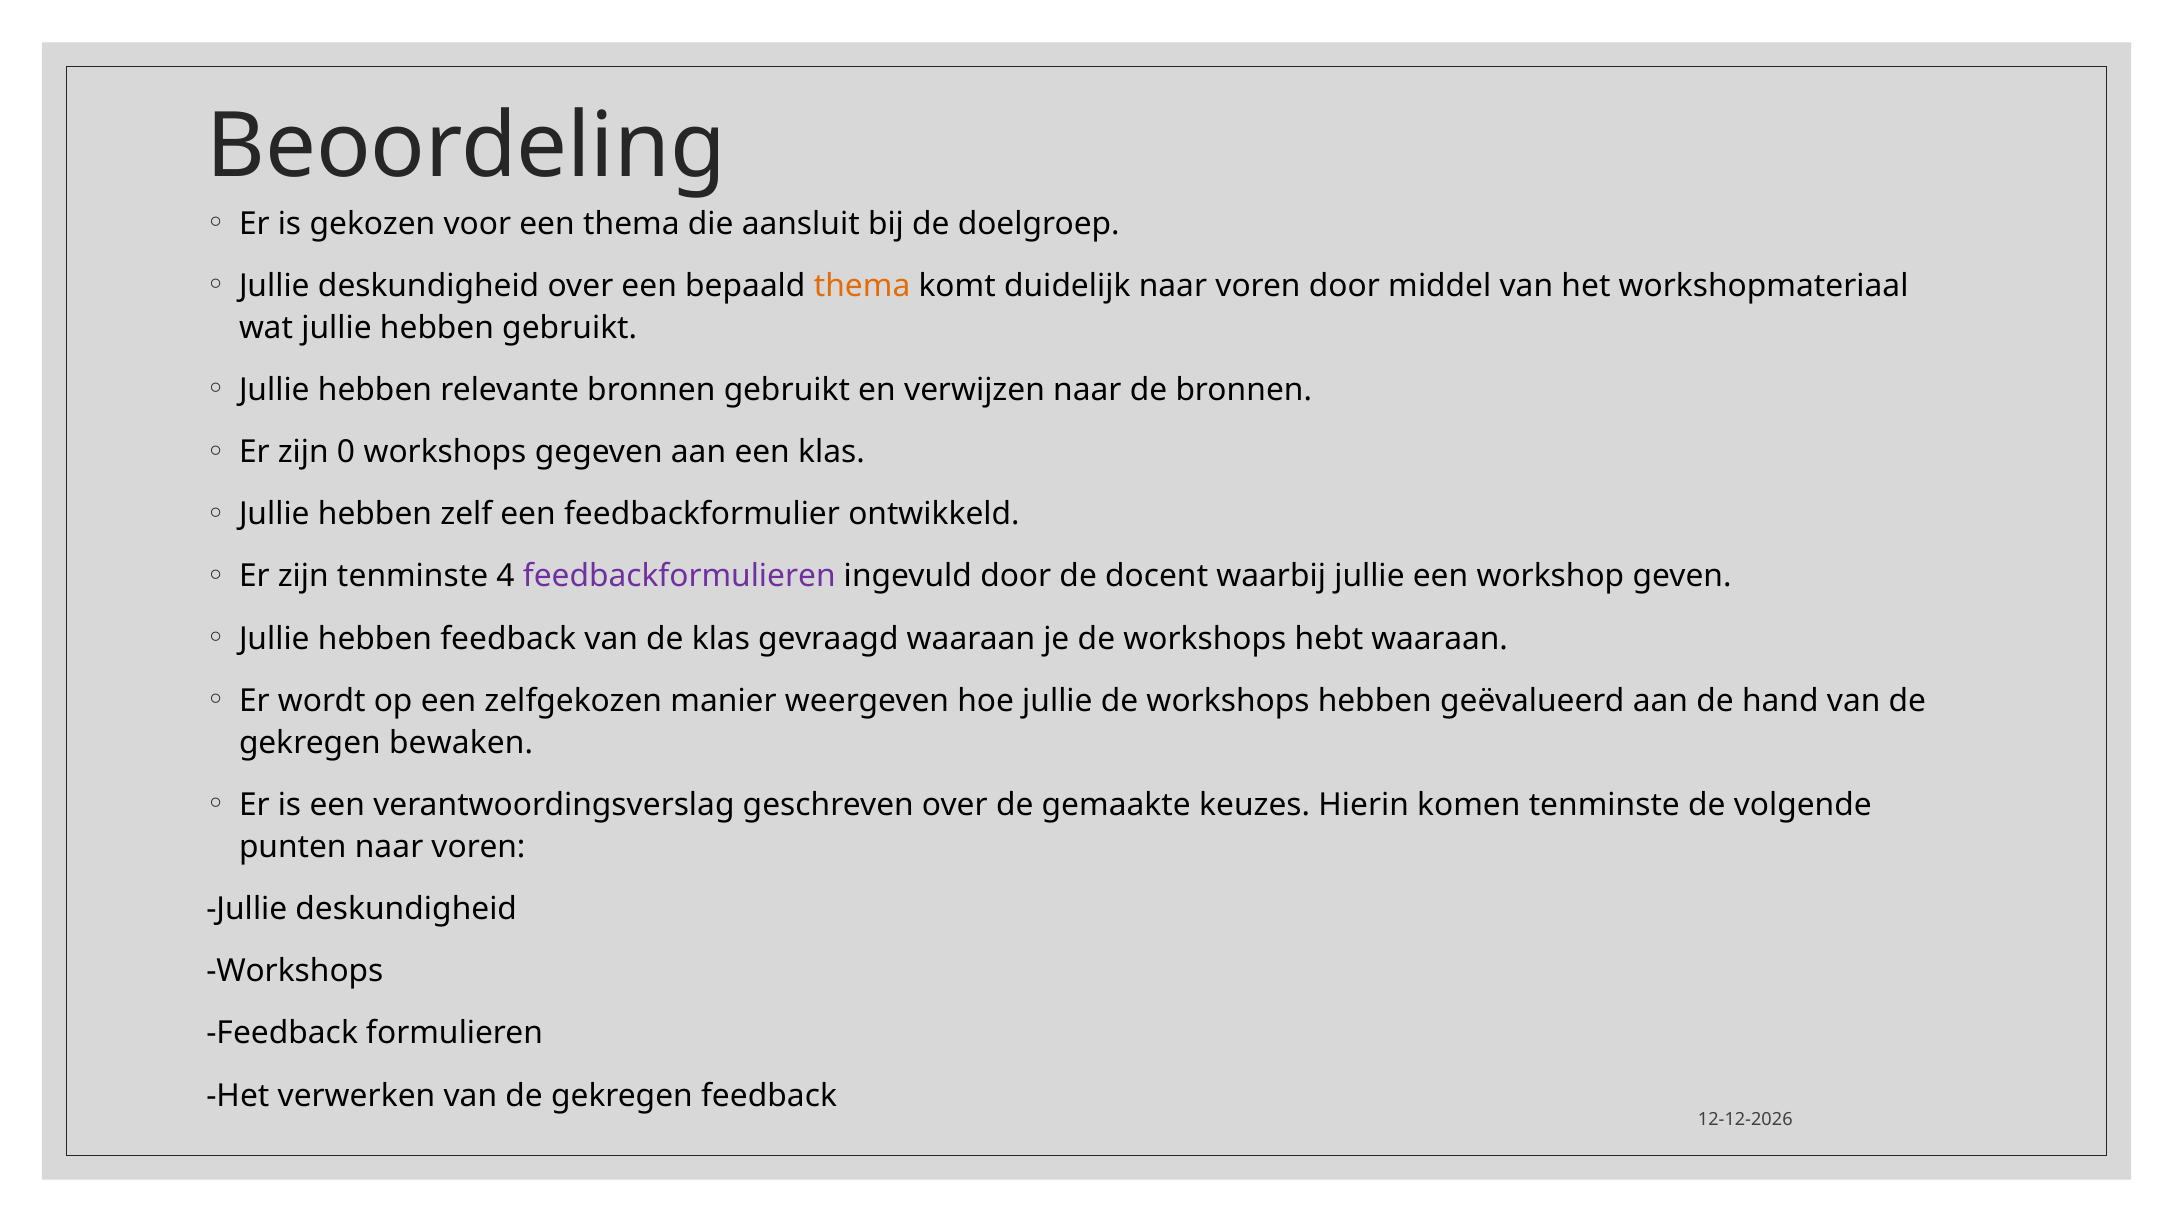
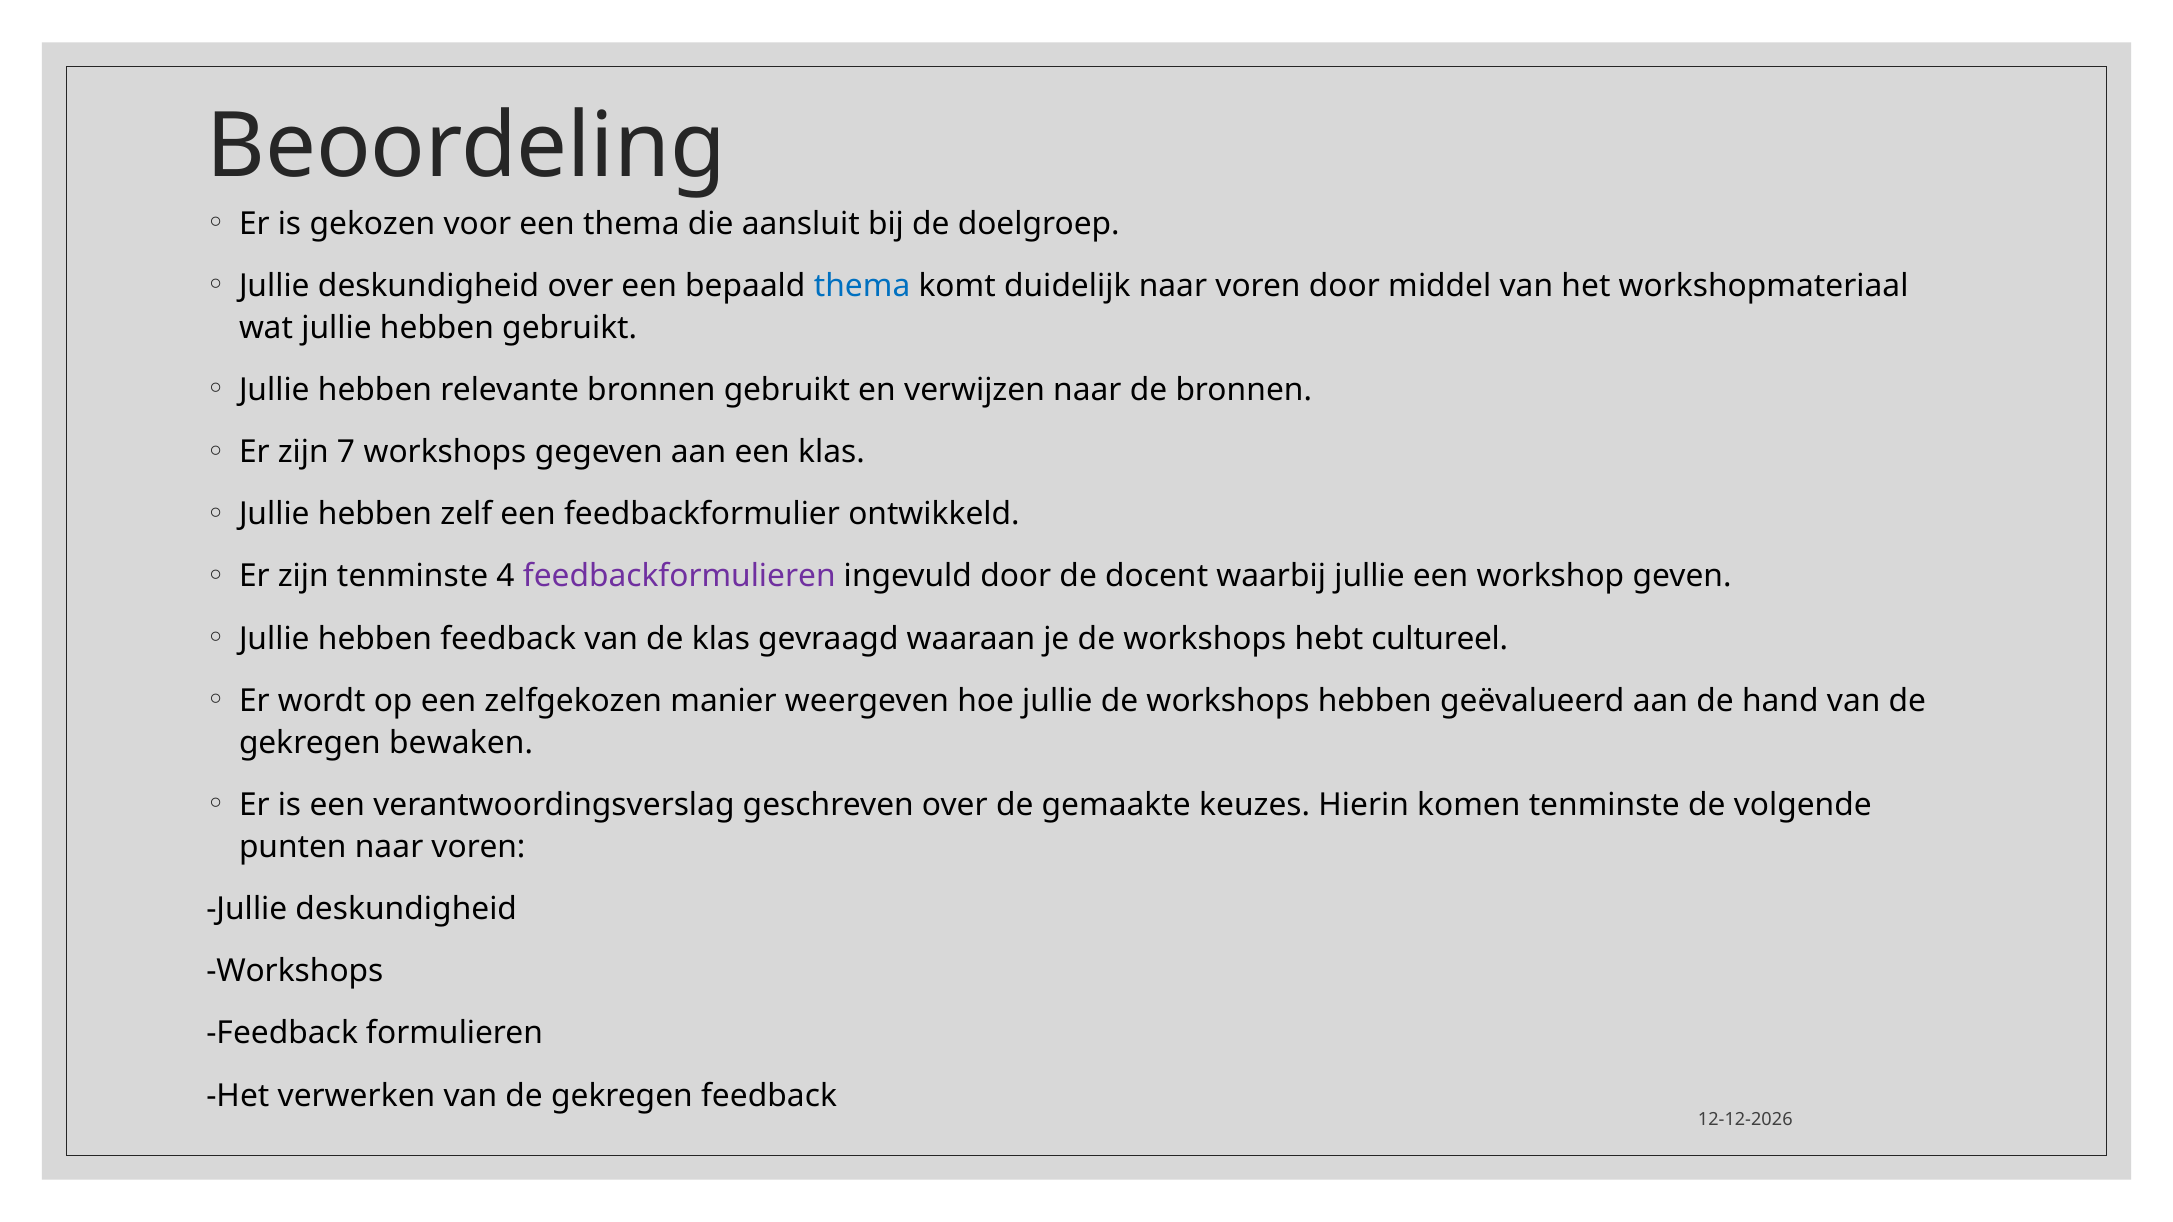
thema colour: orange -> blue (862, 286)
0: 0 -> 7 (346, 452)
hebt waaraan: waaraan -> cultureel (1440, 639)
